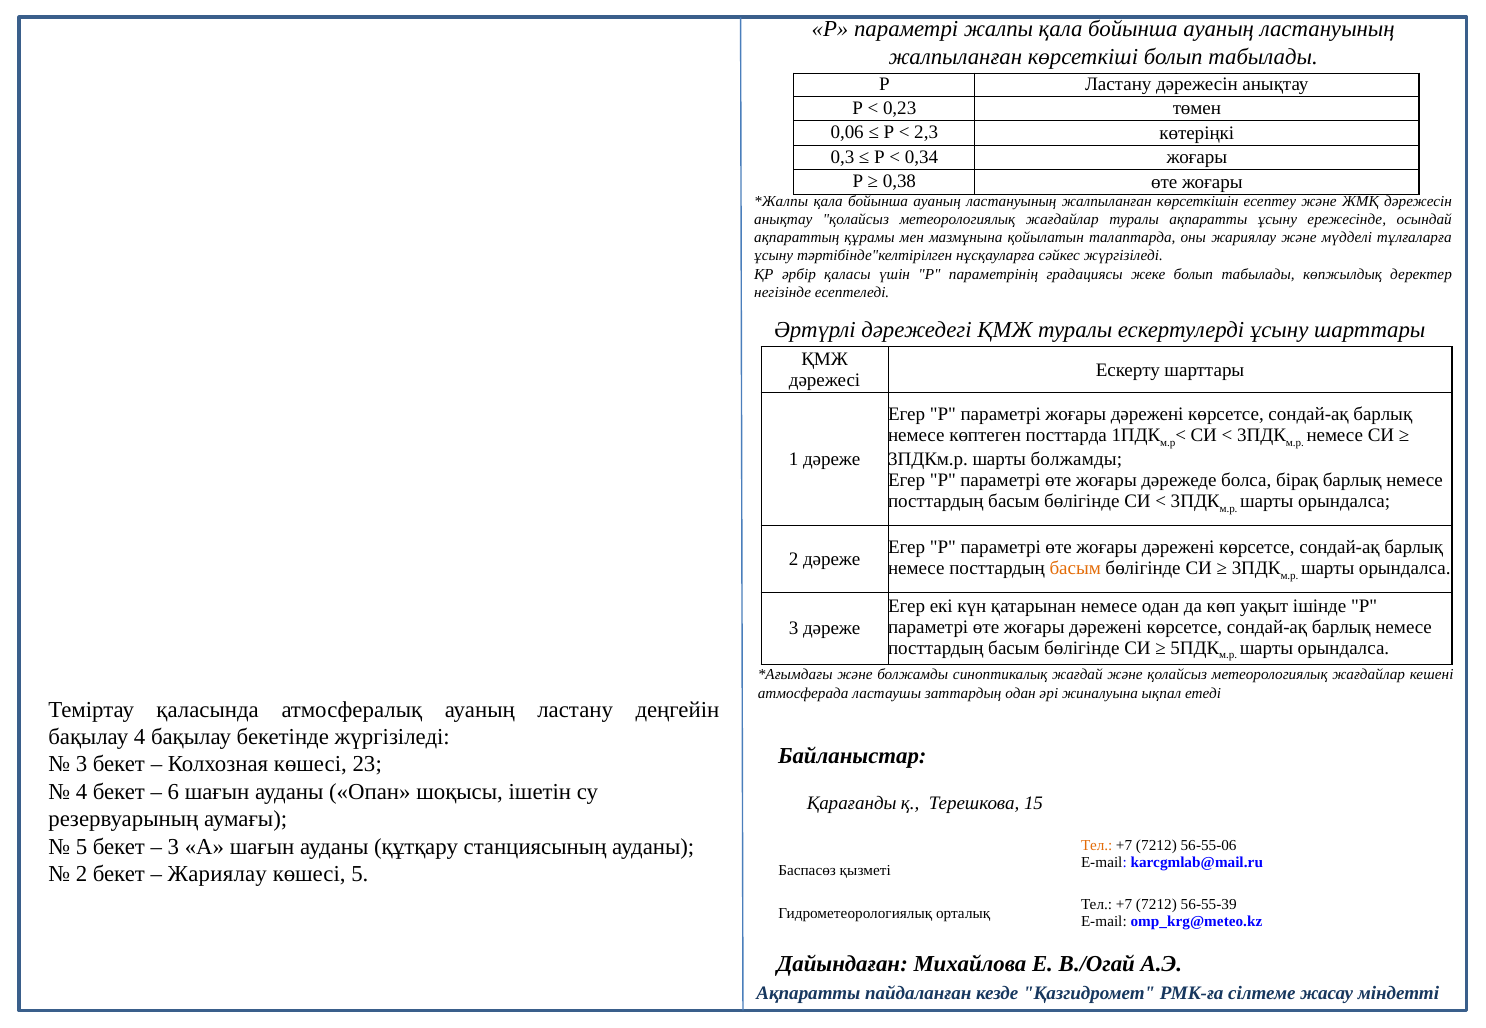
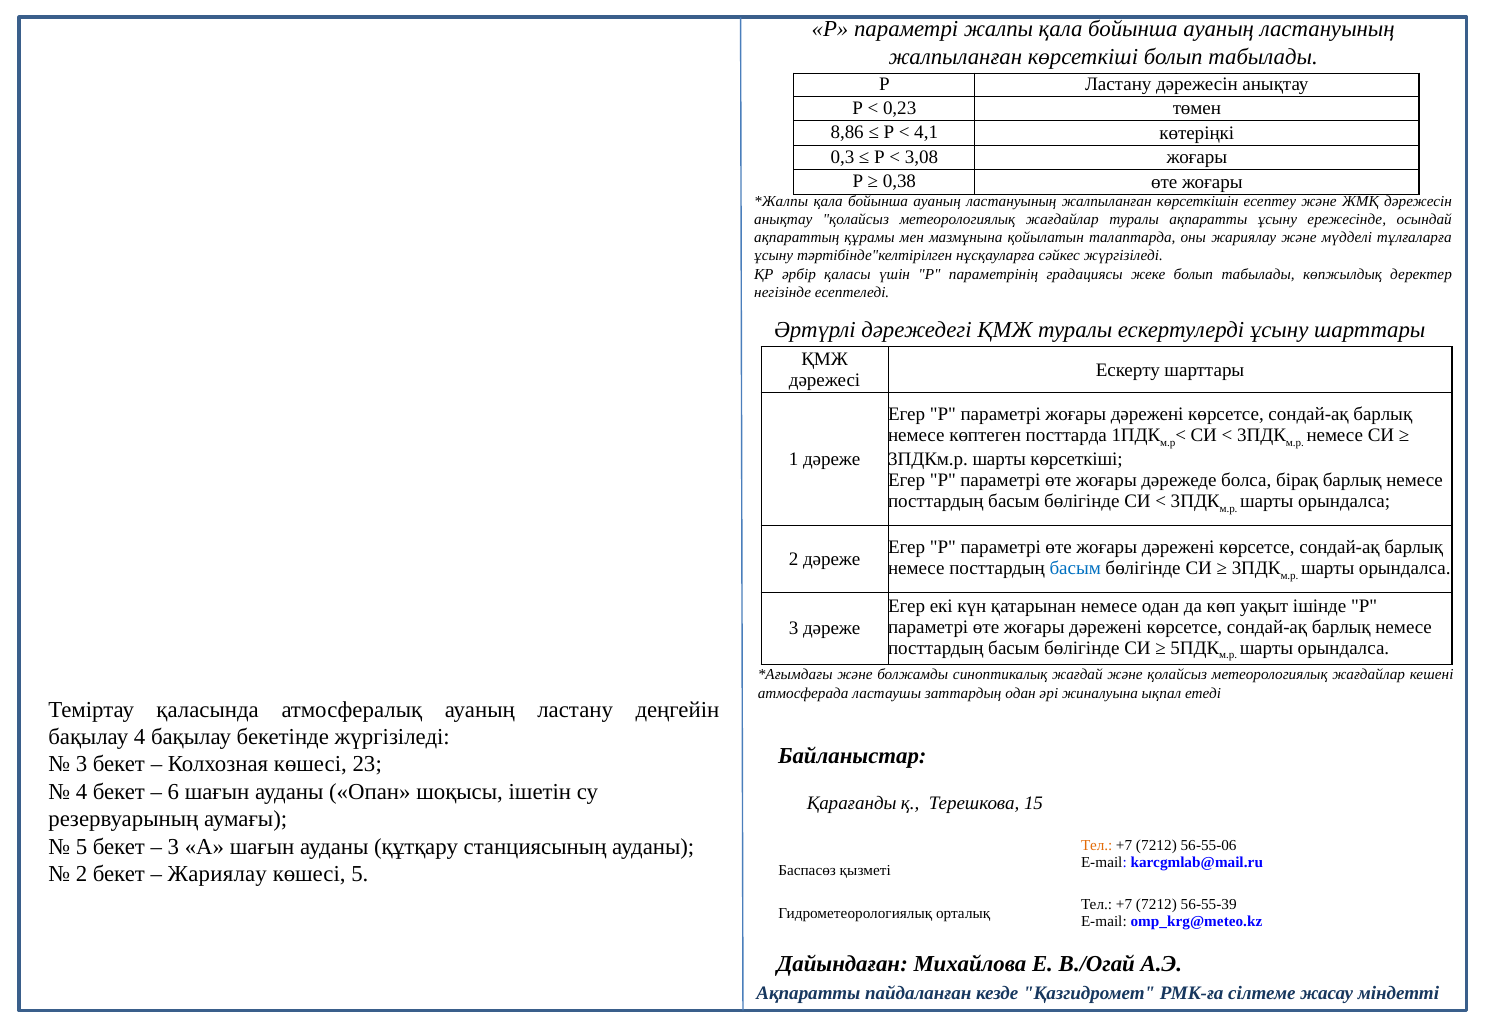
0,06: 0,06 -> 8,86 (847, 133)
2,3: 2,3 -> 4,1 (926, 133)
0,34: 0,34 -> 3,08 (921, 157)
шарты болжамды: болжамды -> көрсеткіші (1077, 460)
басым colour: orange -> blue (1075, 569)
